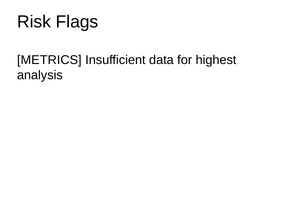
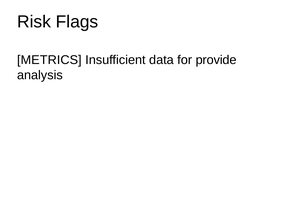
highest: highest -> provide (216, 60)
